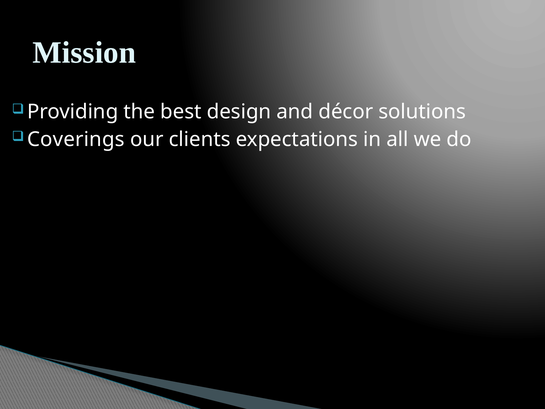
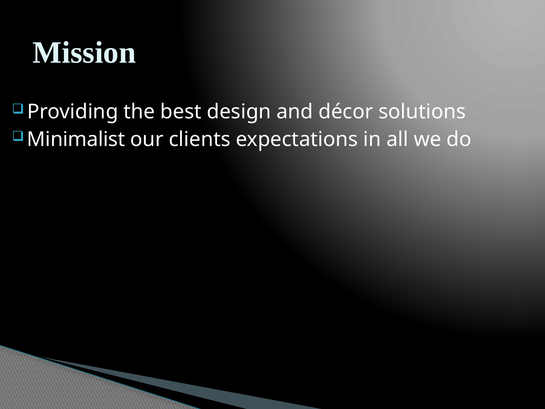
Coverings: Coverings -> Minimalist (76, 139)
